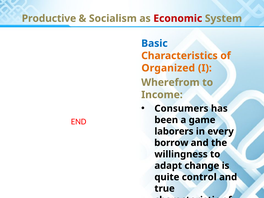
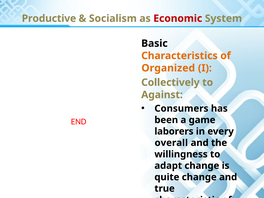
Basic colour: blue -> black (154, 43)
Wherefrom: Wherefrom -> Collectively (170, 82)
Income: Income -> Against (162, 95)
borrow: borrow -> overall (171, 143)
quite control: control -> change (199, 177)
